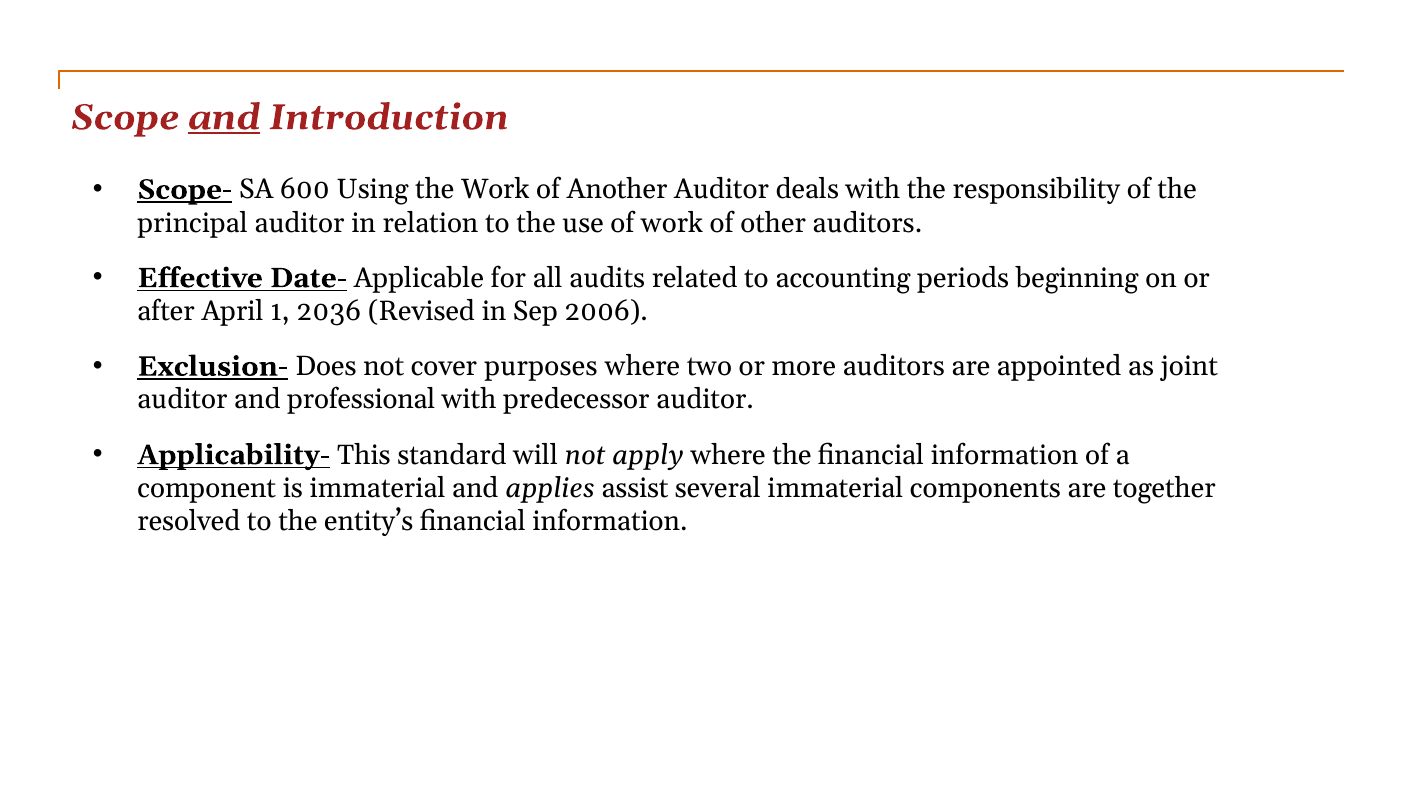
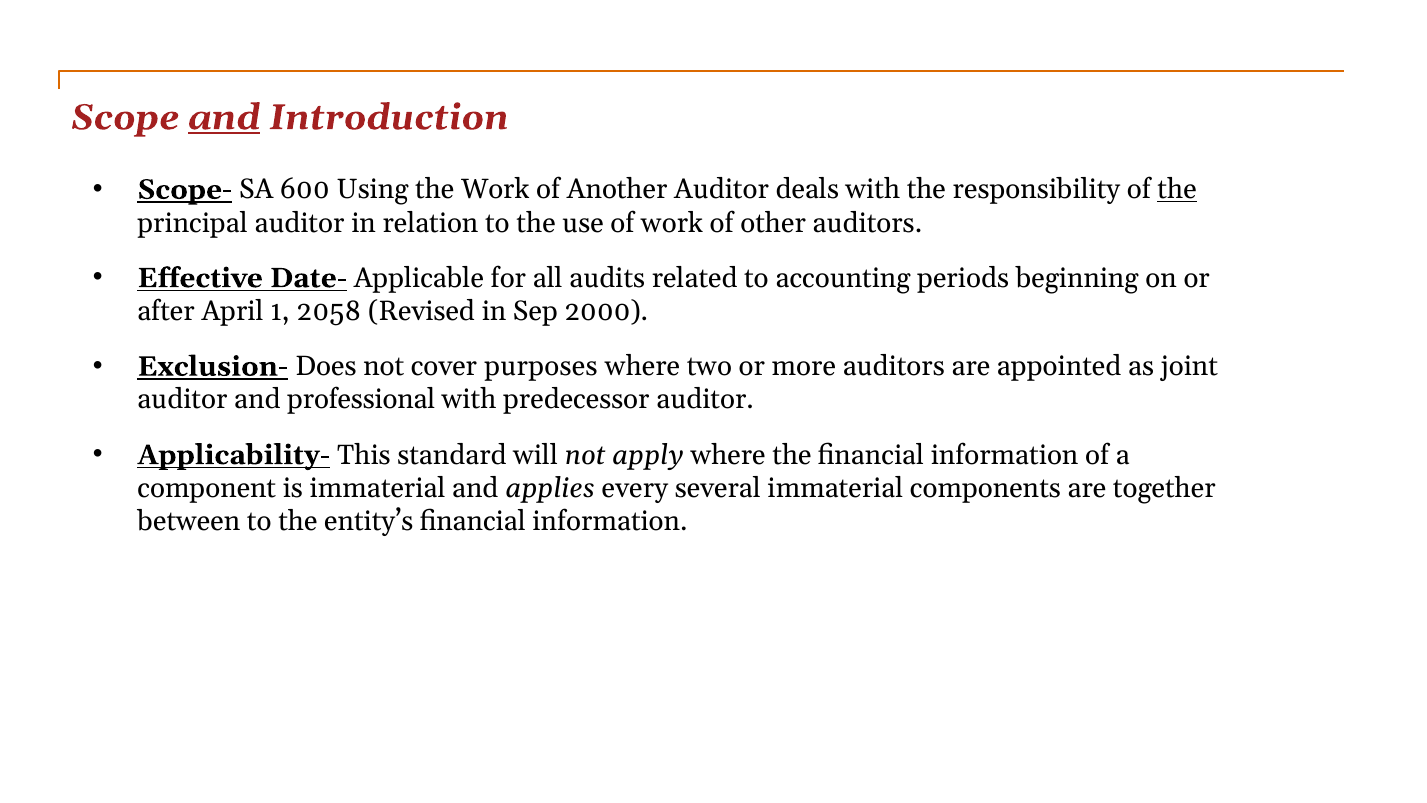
the underline: none -> present (1177, 189)
2036: 2036 -> 2058 (329, 311)
2006: 2006 -> 2000 (606, 311)
assist: assist -> every (635, 488)
resolved: resolved -> between (189, 521)
